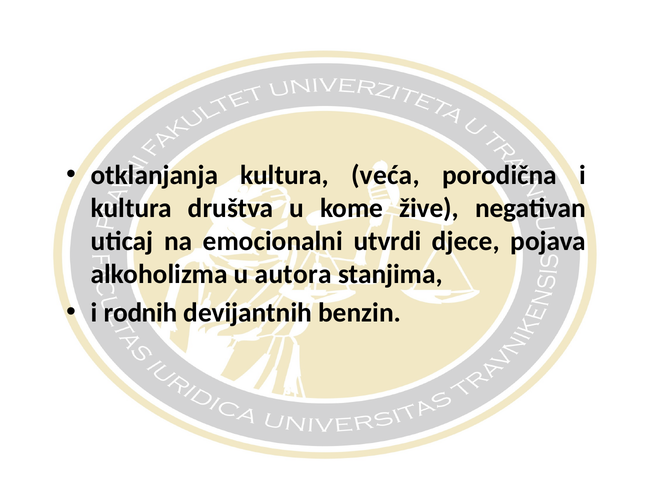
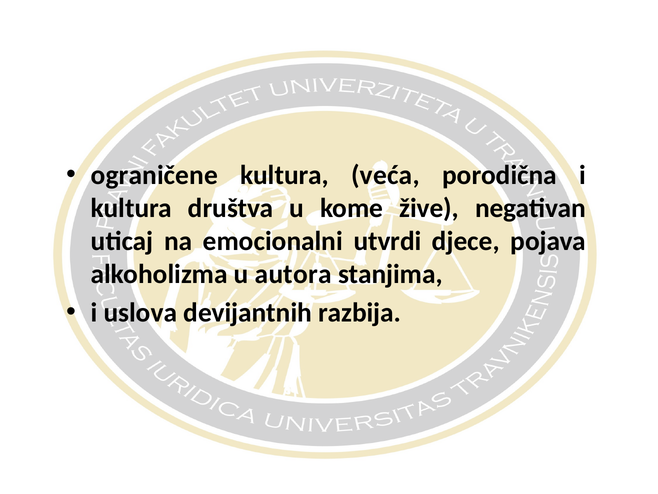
otklanjanja: otklanjanja -> ograničene (154, 175)
rodnih: rodnih -> uslova (140, 312)
benzin: benzin -> razbija (360, 312)
